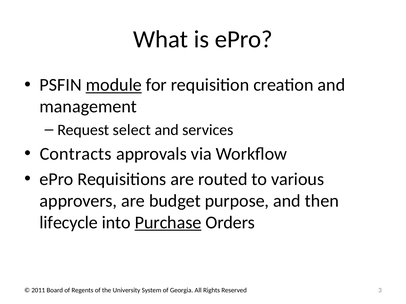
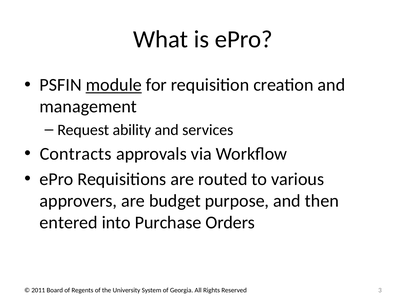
select: select -> ability (132, 130)
lifecycle: lifecycle -> entered (69, 223)
Purchase underline: present -> none (168, 223)
